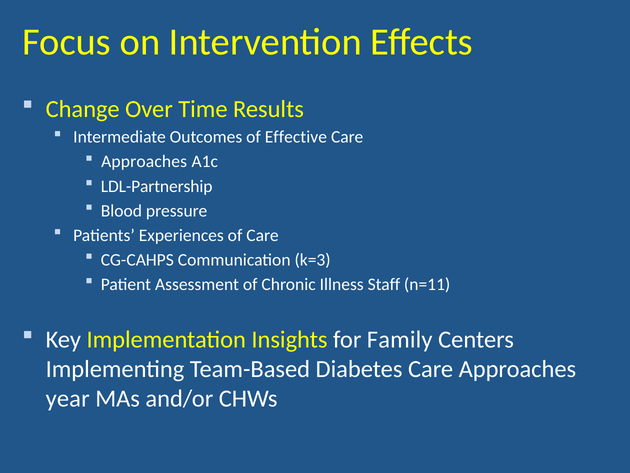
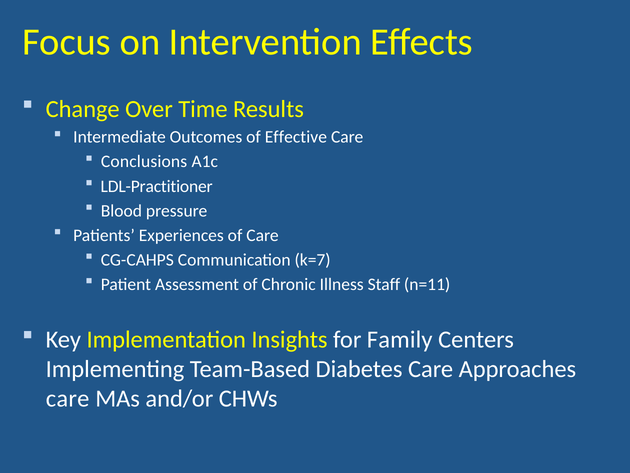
Approaches: Approaches -> Conclusions (144, 162)
LDL-Partnership: LDL-Partnership -> LDL-Practitioner (157, 186)
k=3: k=3 -> k=7 (313, 260)
year: year -> care (68, 398)
